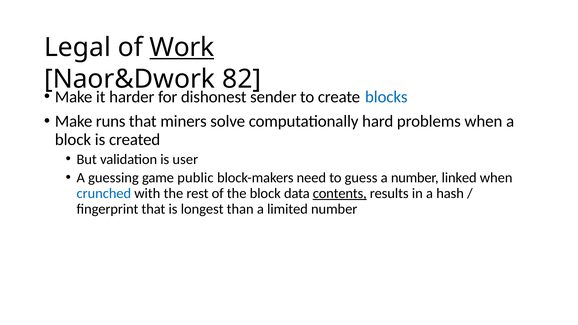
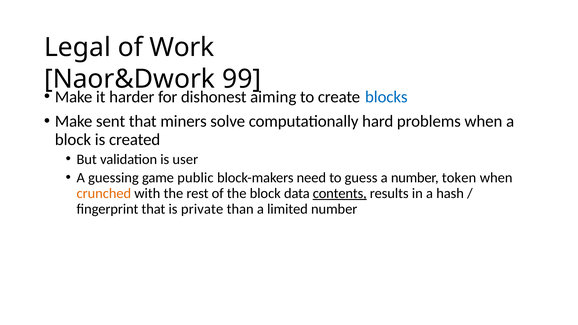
Work underline: present -> none (182, 47)
82: 82 -> 99 (242, 79)
sender: sender -> aiming (273, 97)
runs: runs -> sent (111, 121)
linked: linked -> token (459, 178)
crunched colour: blue -> orange (104, 193)
longest: longest -> private (202, 209)
